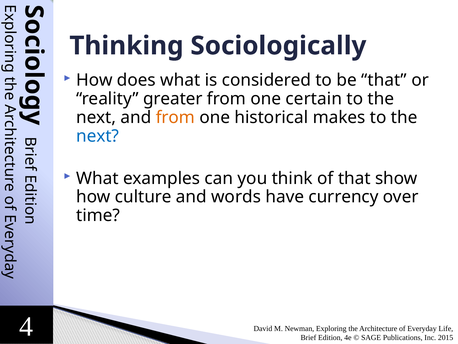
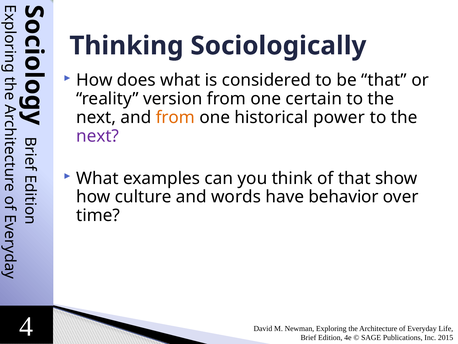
greater: greater -> version (173, 99)
makes: makes -> power (339, 117)
next colour: blue -> purple (98, 136)
currency: currency -> behavior (344, 197)
